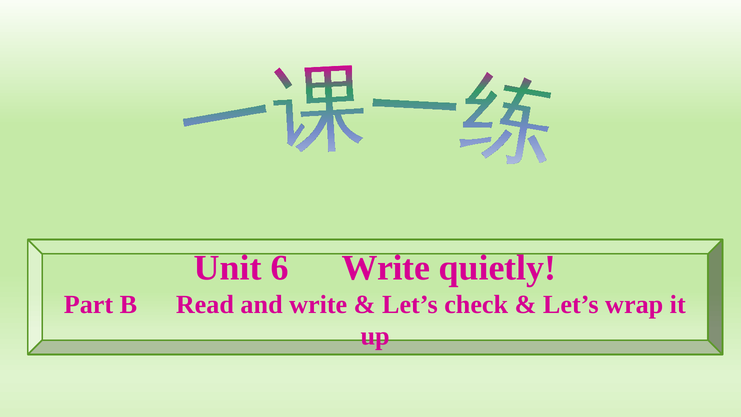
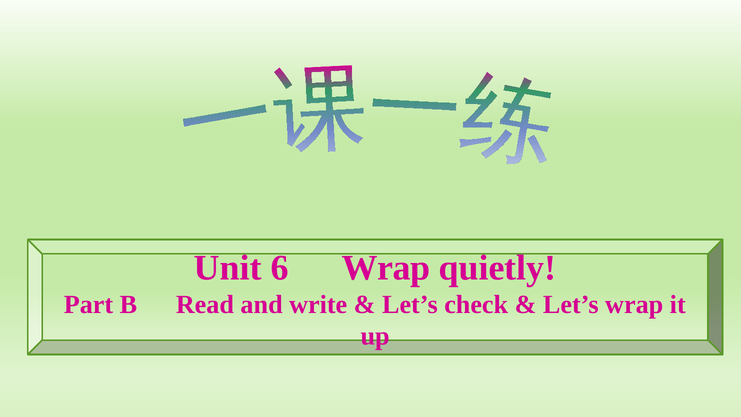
6 Write: Write -> Wrap (386, 268)
